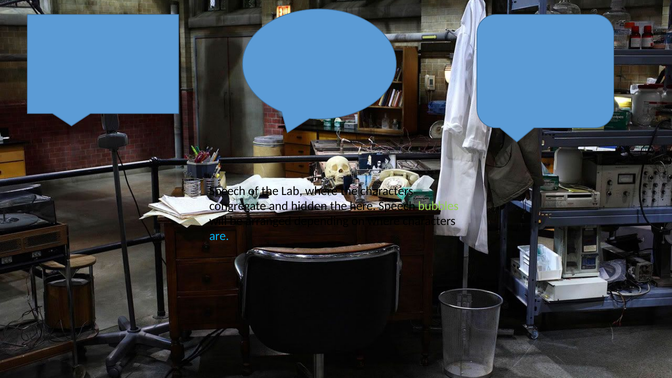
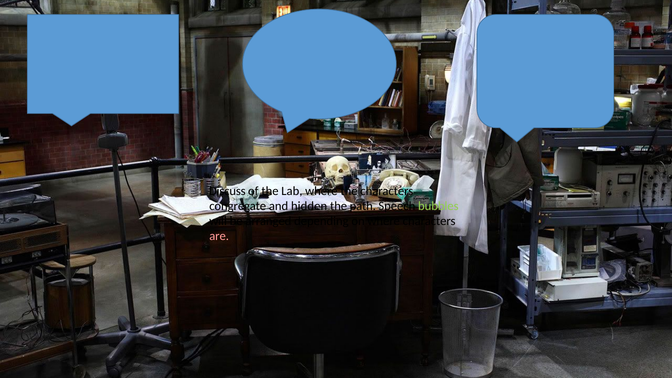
Speech: Speech -> Discuss (227, 191)
here: here -> path (363, 206)
are colour: light blue -> pink (219, 236)
